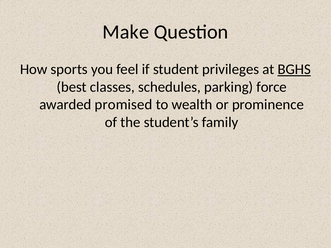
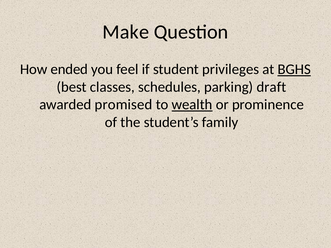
sports: sports -> ended (69, 69)
force: force -> draft (271, 87)
wealth underline: none -> present (192, 105)
